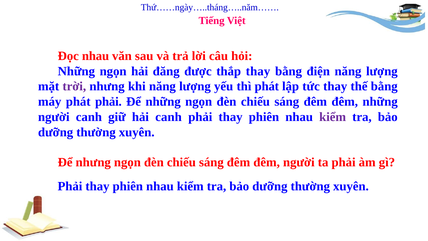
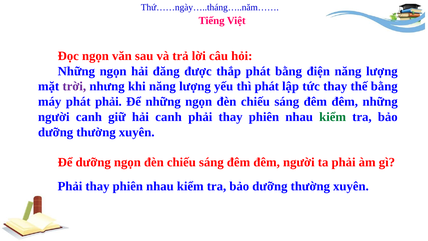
Đọc nhau: nhau -> ngọn (95, 56)
thắp thay: thay -> phát (258, 71)
kiểm colour: purple -> green (333, 117)
Để nhưng: nhưng -> dưỡng (93, 162)
